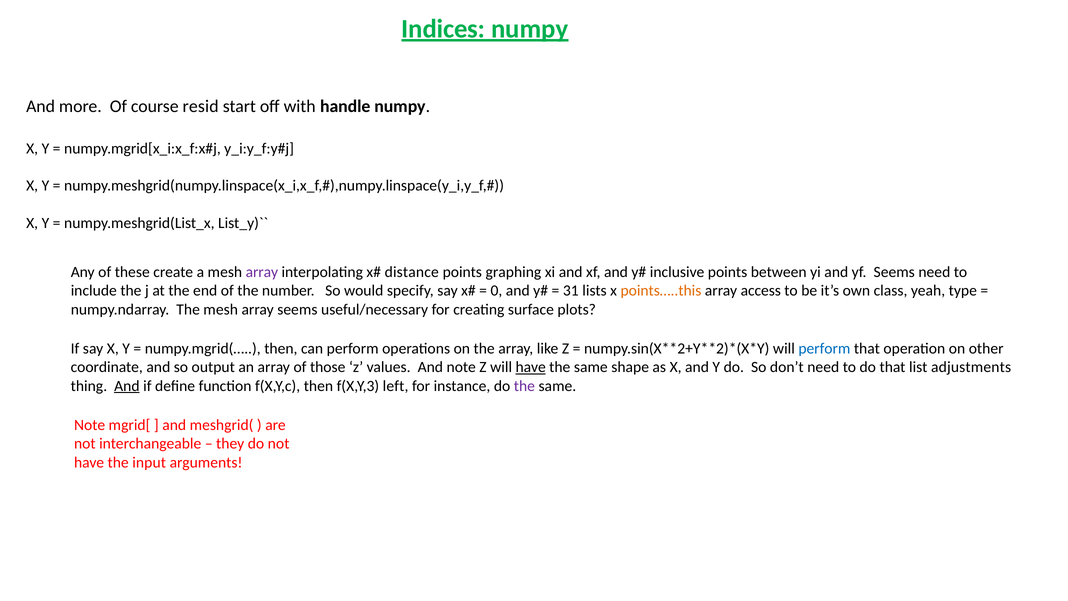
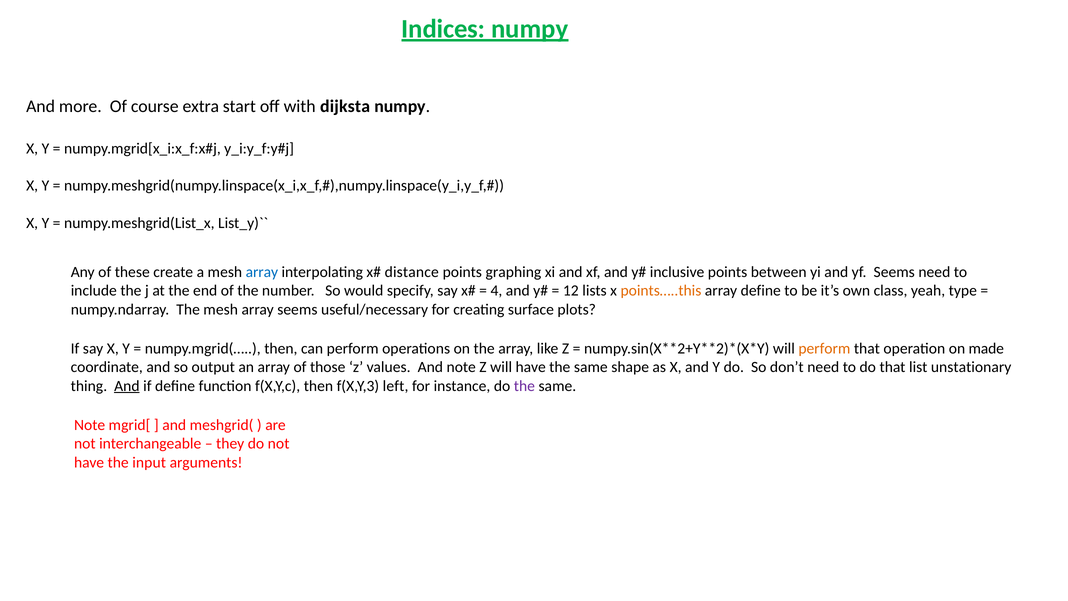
resid: resid -> extra (201, 106)
handle: handle -> dijksta (345, 106)
array colour: purple -> blue (262, 272)
0: 0 -> 4 (496, 291)
31: 31 -> 12 (571, 291)
array access: access -> define (761, 291)
perform colour: blue -> orange (824, 348)
other: other -> made (986, 348)
have underline: present -> none (531, 367)
adjustments: adjustments -> unstationary (971, 367)
